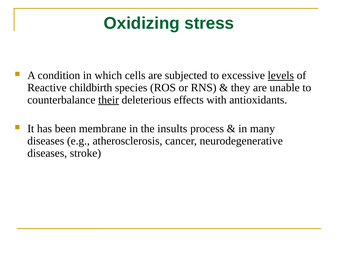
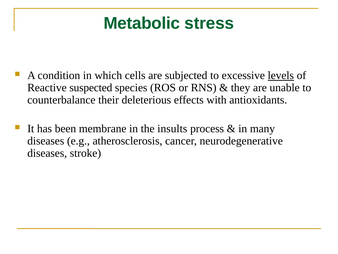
Oxidizing: Oxidizing -> Metabolic (142, 23)
childbirth: childbirth -> suspected (91, 87)
their underline: present -> none (109, 100)
